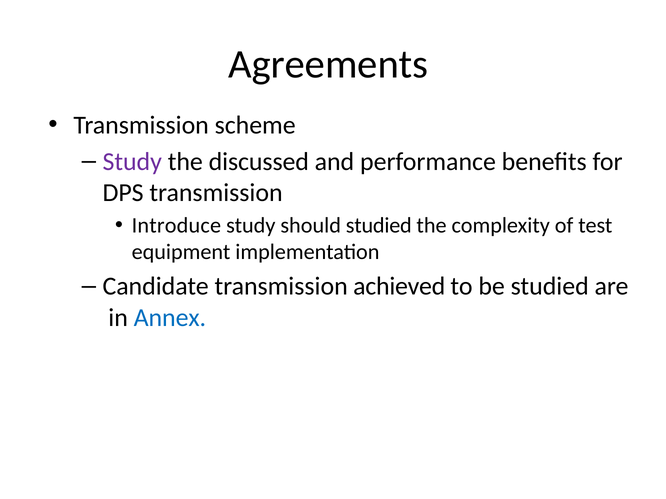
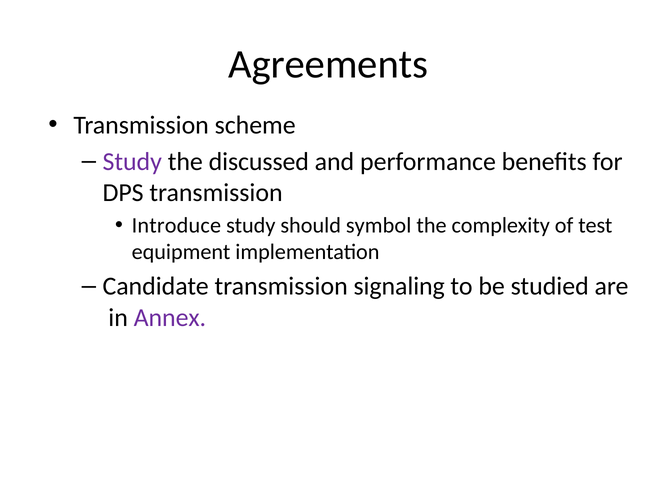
should studied: studied -> symbol (379, 226)
achieved: achieved -> signaling (399, 287)
Annex colour: blue -> purple (170, 318)
